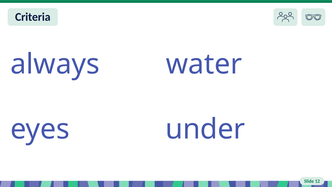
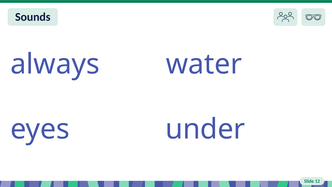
Criteria: Criteria -> Sounds (33, 17)
